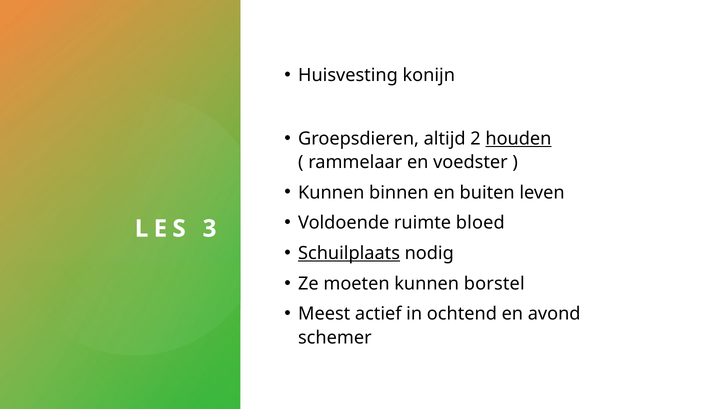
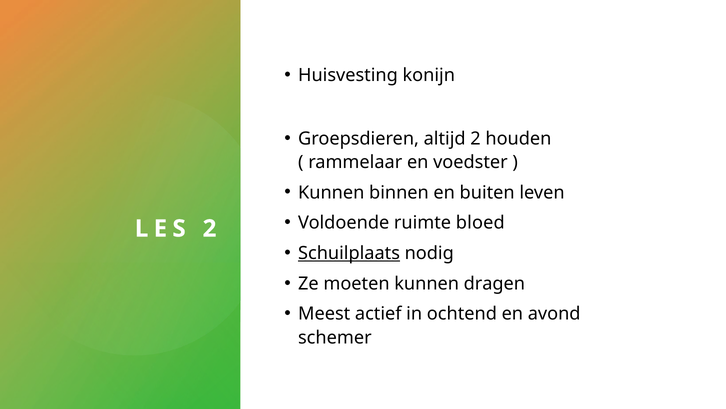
houden underline: present -> none (518, 138)
LES 3: 3 -> 2 (210, 228)
borstel: borstel -> dragen (494, 283)
